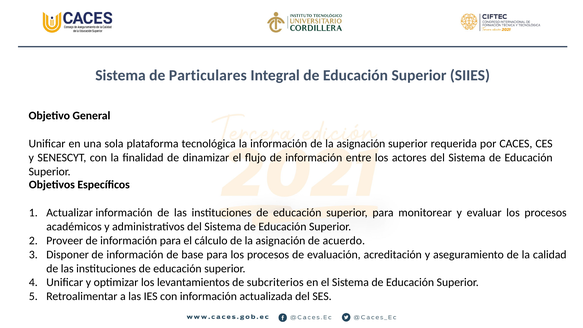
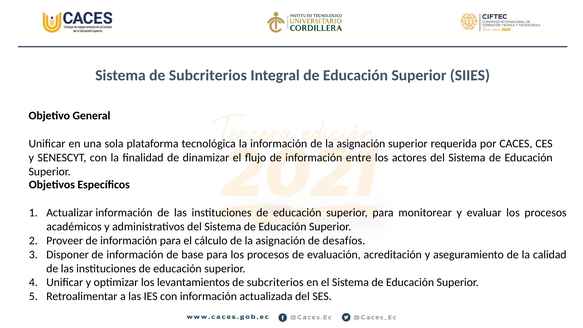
Sistema de Particulares: Particulares -> Subcriterios (208, 75)
acuerdo: acuerdo -> desafíos (344, 241)
